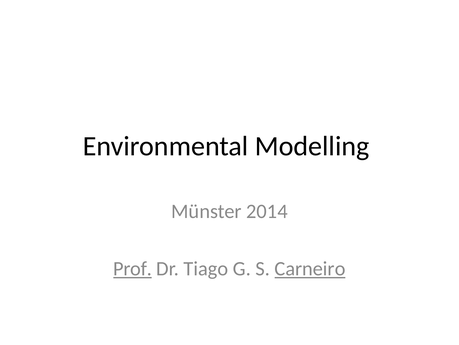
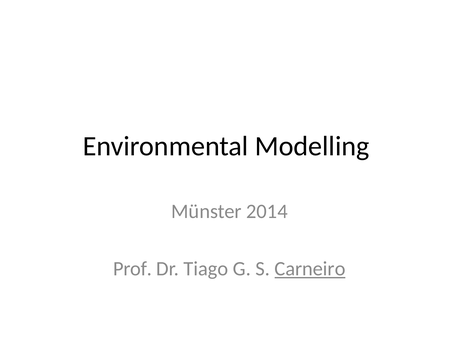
Prof underline: present -> none (133, 268)
